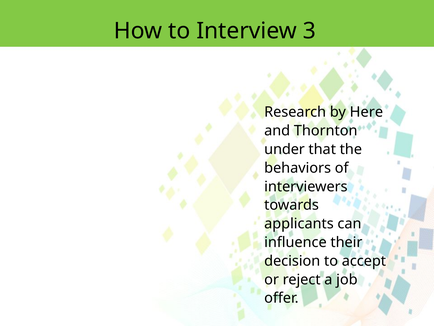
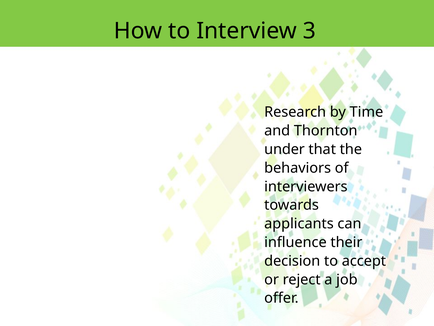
Here: Here -> Time (366, 112)
